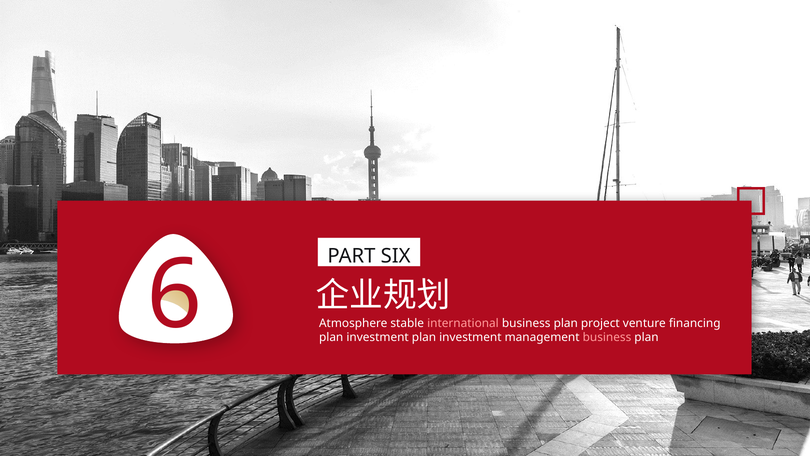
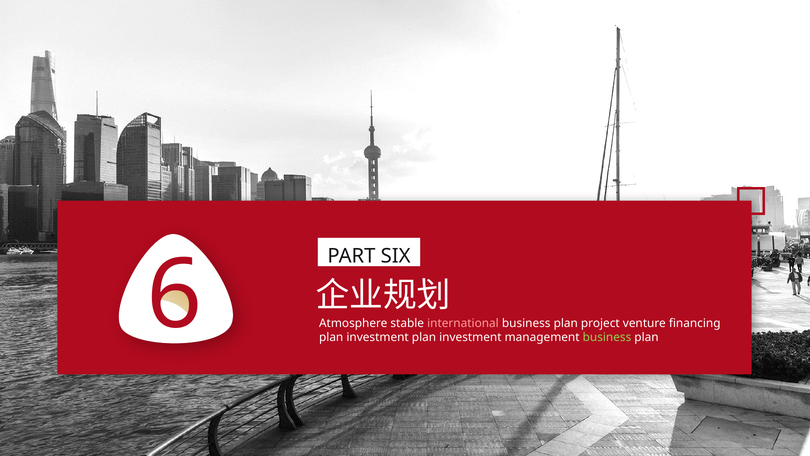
business colour: pink -> light green (607, 337)
